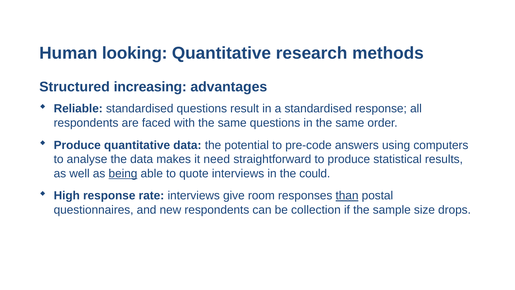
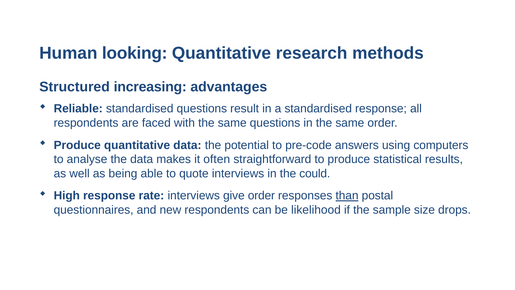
need: need -> often (217, 159)
being underline: present -> none (123, 173)
give room: room -> order (261, 196)
collection: collection -> likelihood (316, 210)
